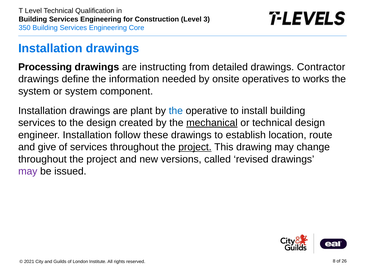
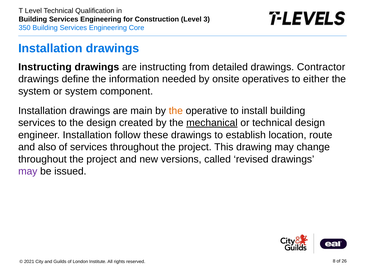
Processing: Processing -> Instructing (45, 67)
works: works -> either (316, 79)
plant: plant -> main (141, 111)
the colour: blue -> orange (176, 111)
give: give -> also (47, 147)
project underline: present -> none (195, 147)
